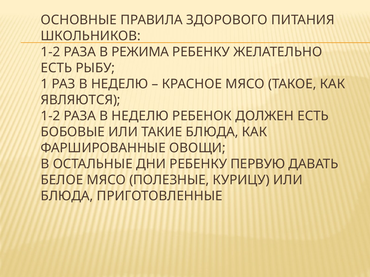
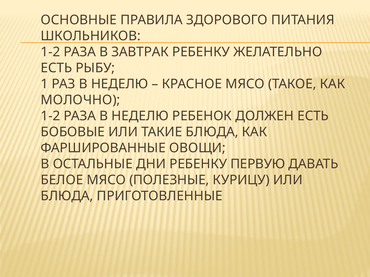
РЕЖИМА: РЕЖИМА -> ЗАВТРАК (140, 52)
ЯВЛЯЮТСЯ: ЯВЛЯЮТСЯ -> МОЛОЧНО (80, 100)
